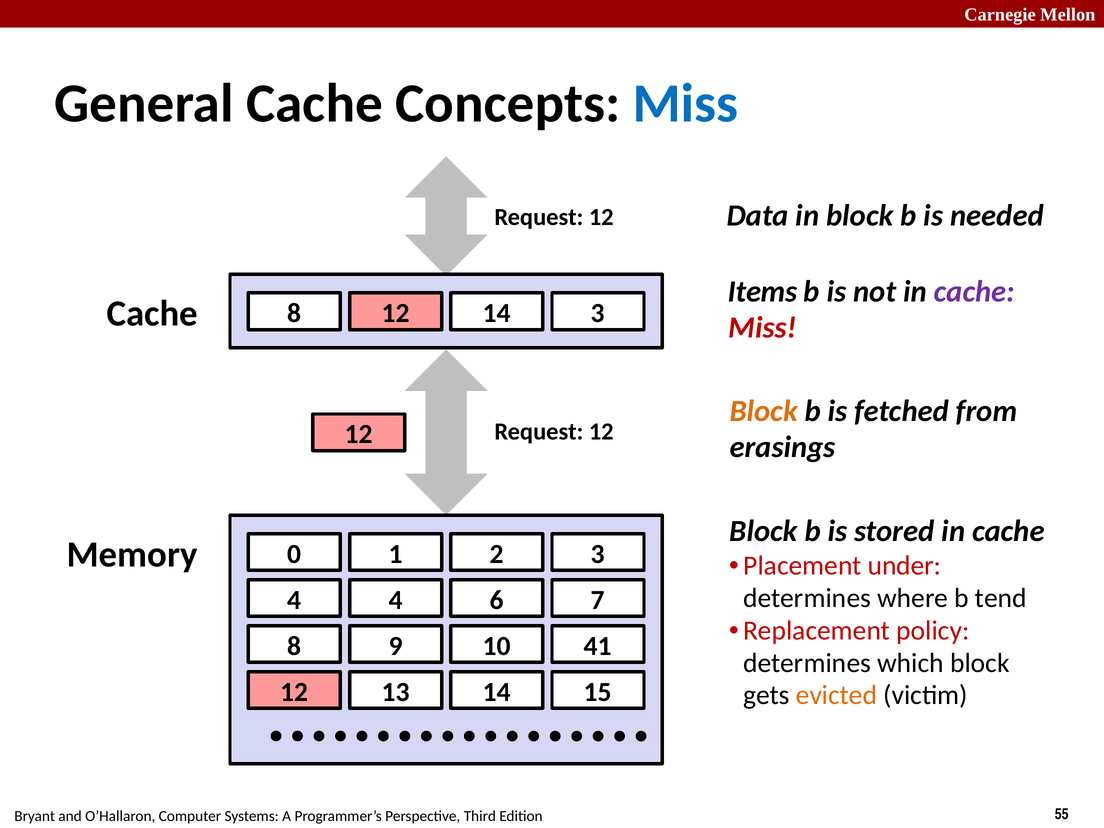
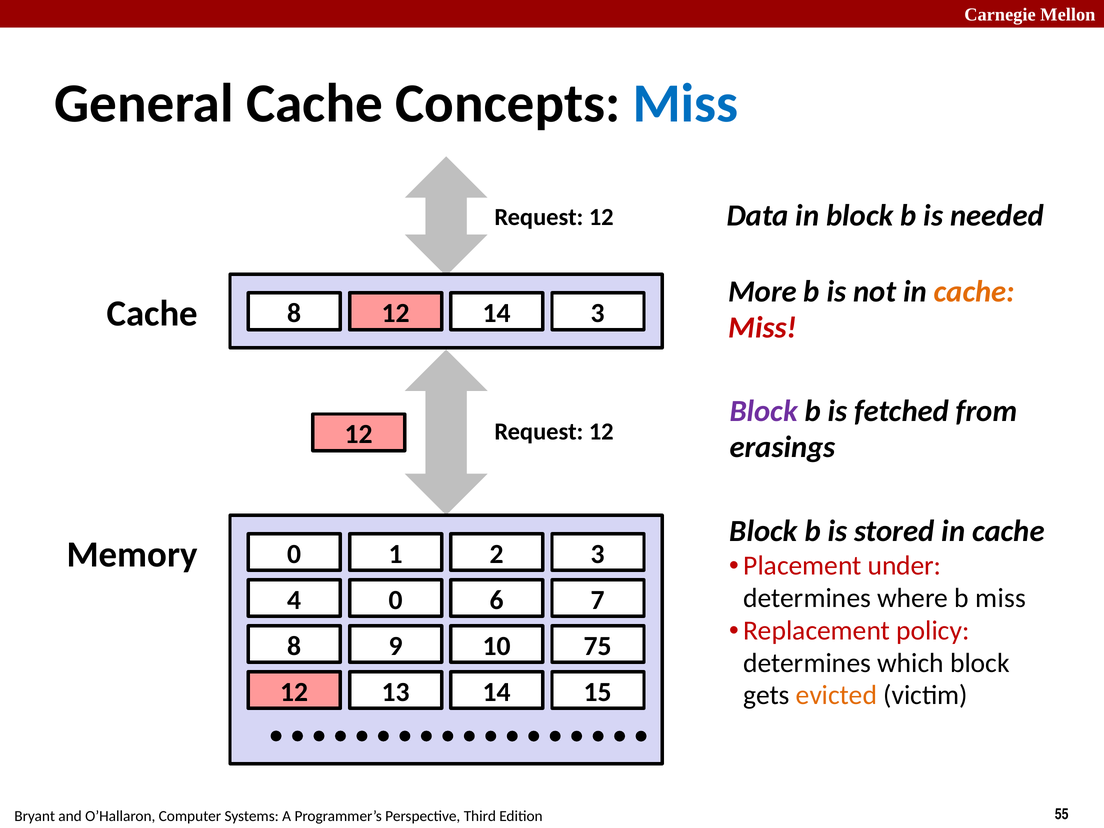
Items: Items -> More (763, 292)
cache colour: purple -> orange (974, 292)
Block colour: orange -> purple (764, 411)
b tend: tend -> miss (1001, 598)
4 4: 4 -> 0 (396, 600)
41: 41 -> 75 (598, 646)
